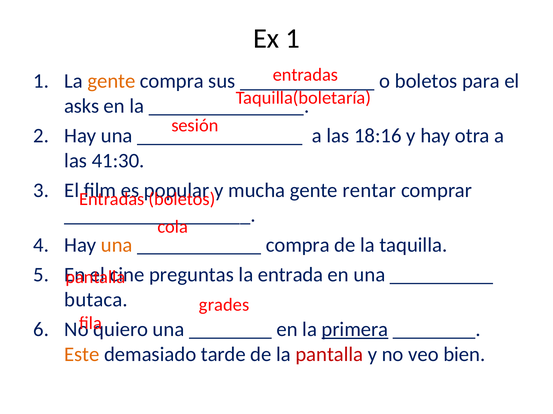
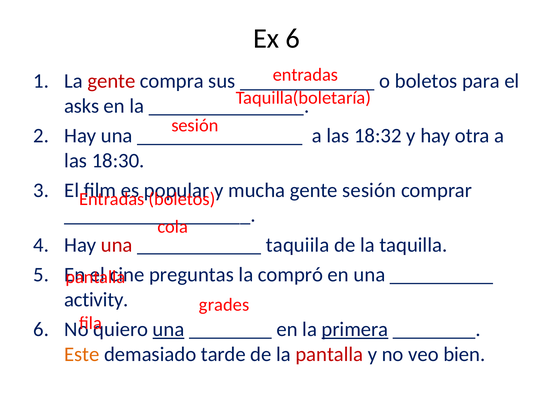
Ex 1: 1 -> 6 (293, 38)
gente colour: orange -> red (111, 81)
18:16: 18:16 -> 18:32 (378, 136)
41:30: 41:30 -> 18:30 (118, 161)
gente rentar: rentar -> sesión (369, 191)
una colour: orange -> red (117, 245)
compra: compra -> taquiila (298, 245)
entrada: entrada -> compró (290, 275)
butaca: butaca -> activity (96, 300)
una underline: none -> present (169, 330)
